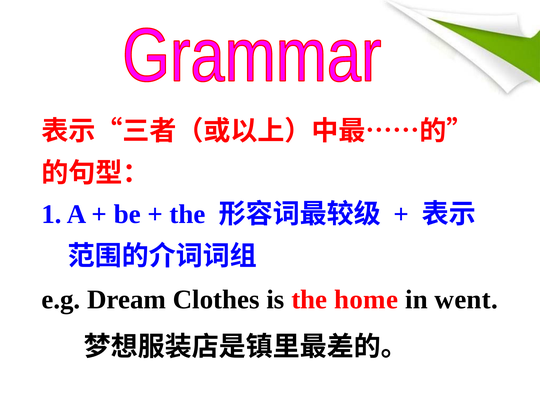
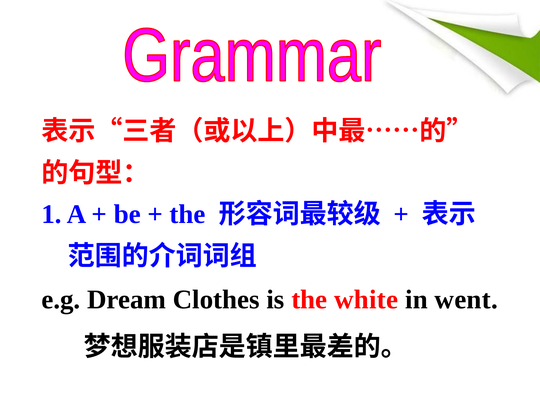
home: home -> white (366, 300)
